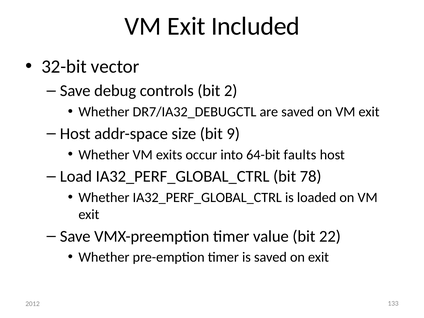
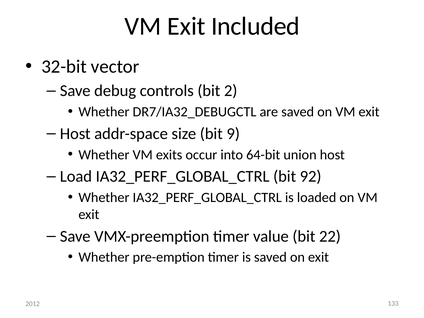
faults: faults -> union (300, 155)
78: 78 -> 92 (311, 176)
